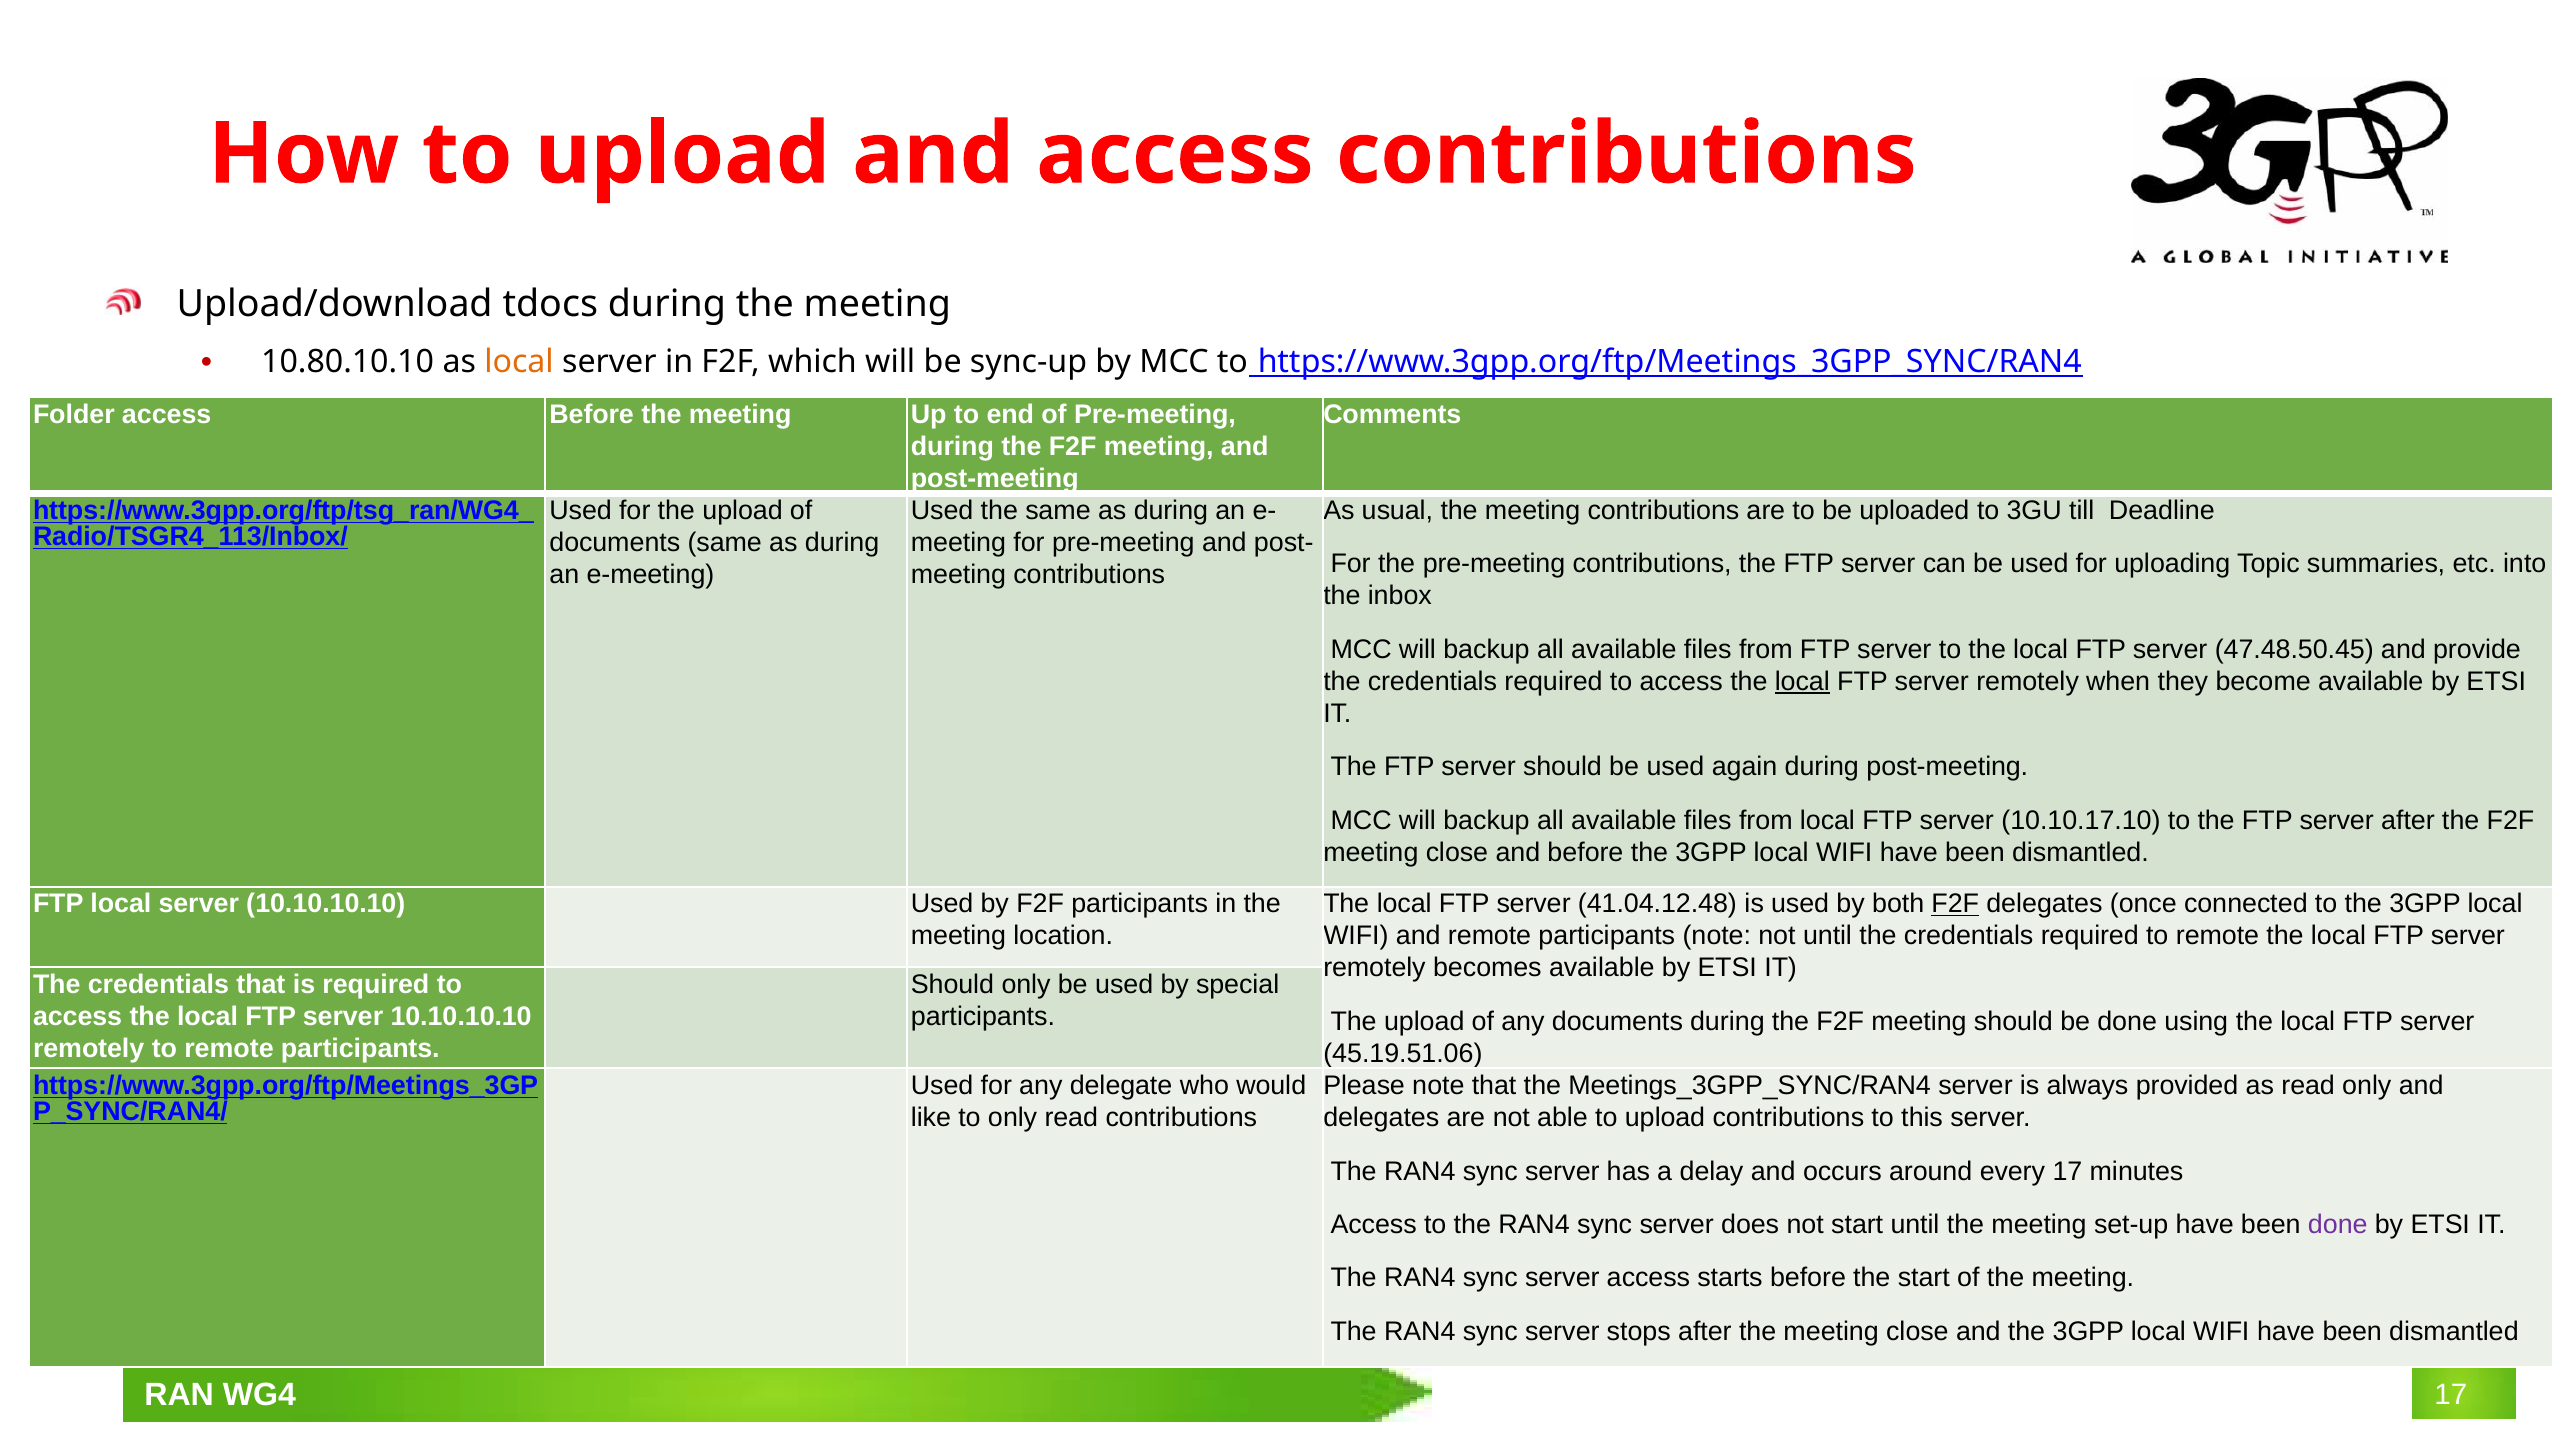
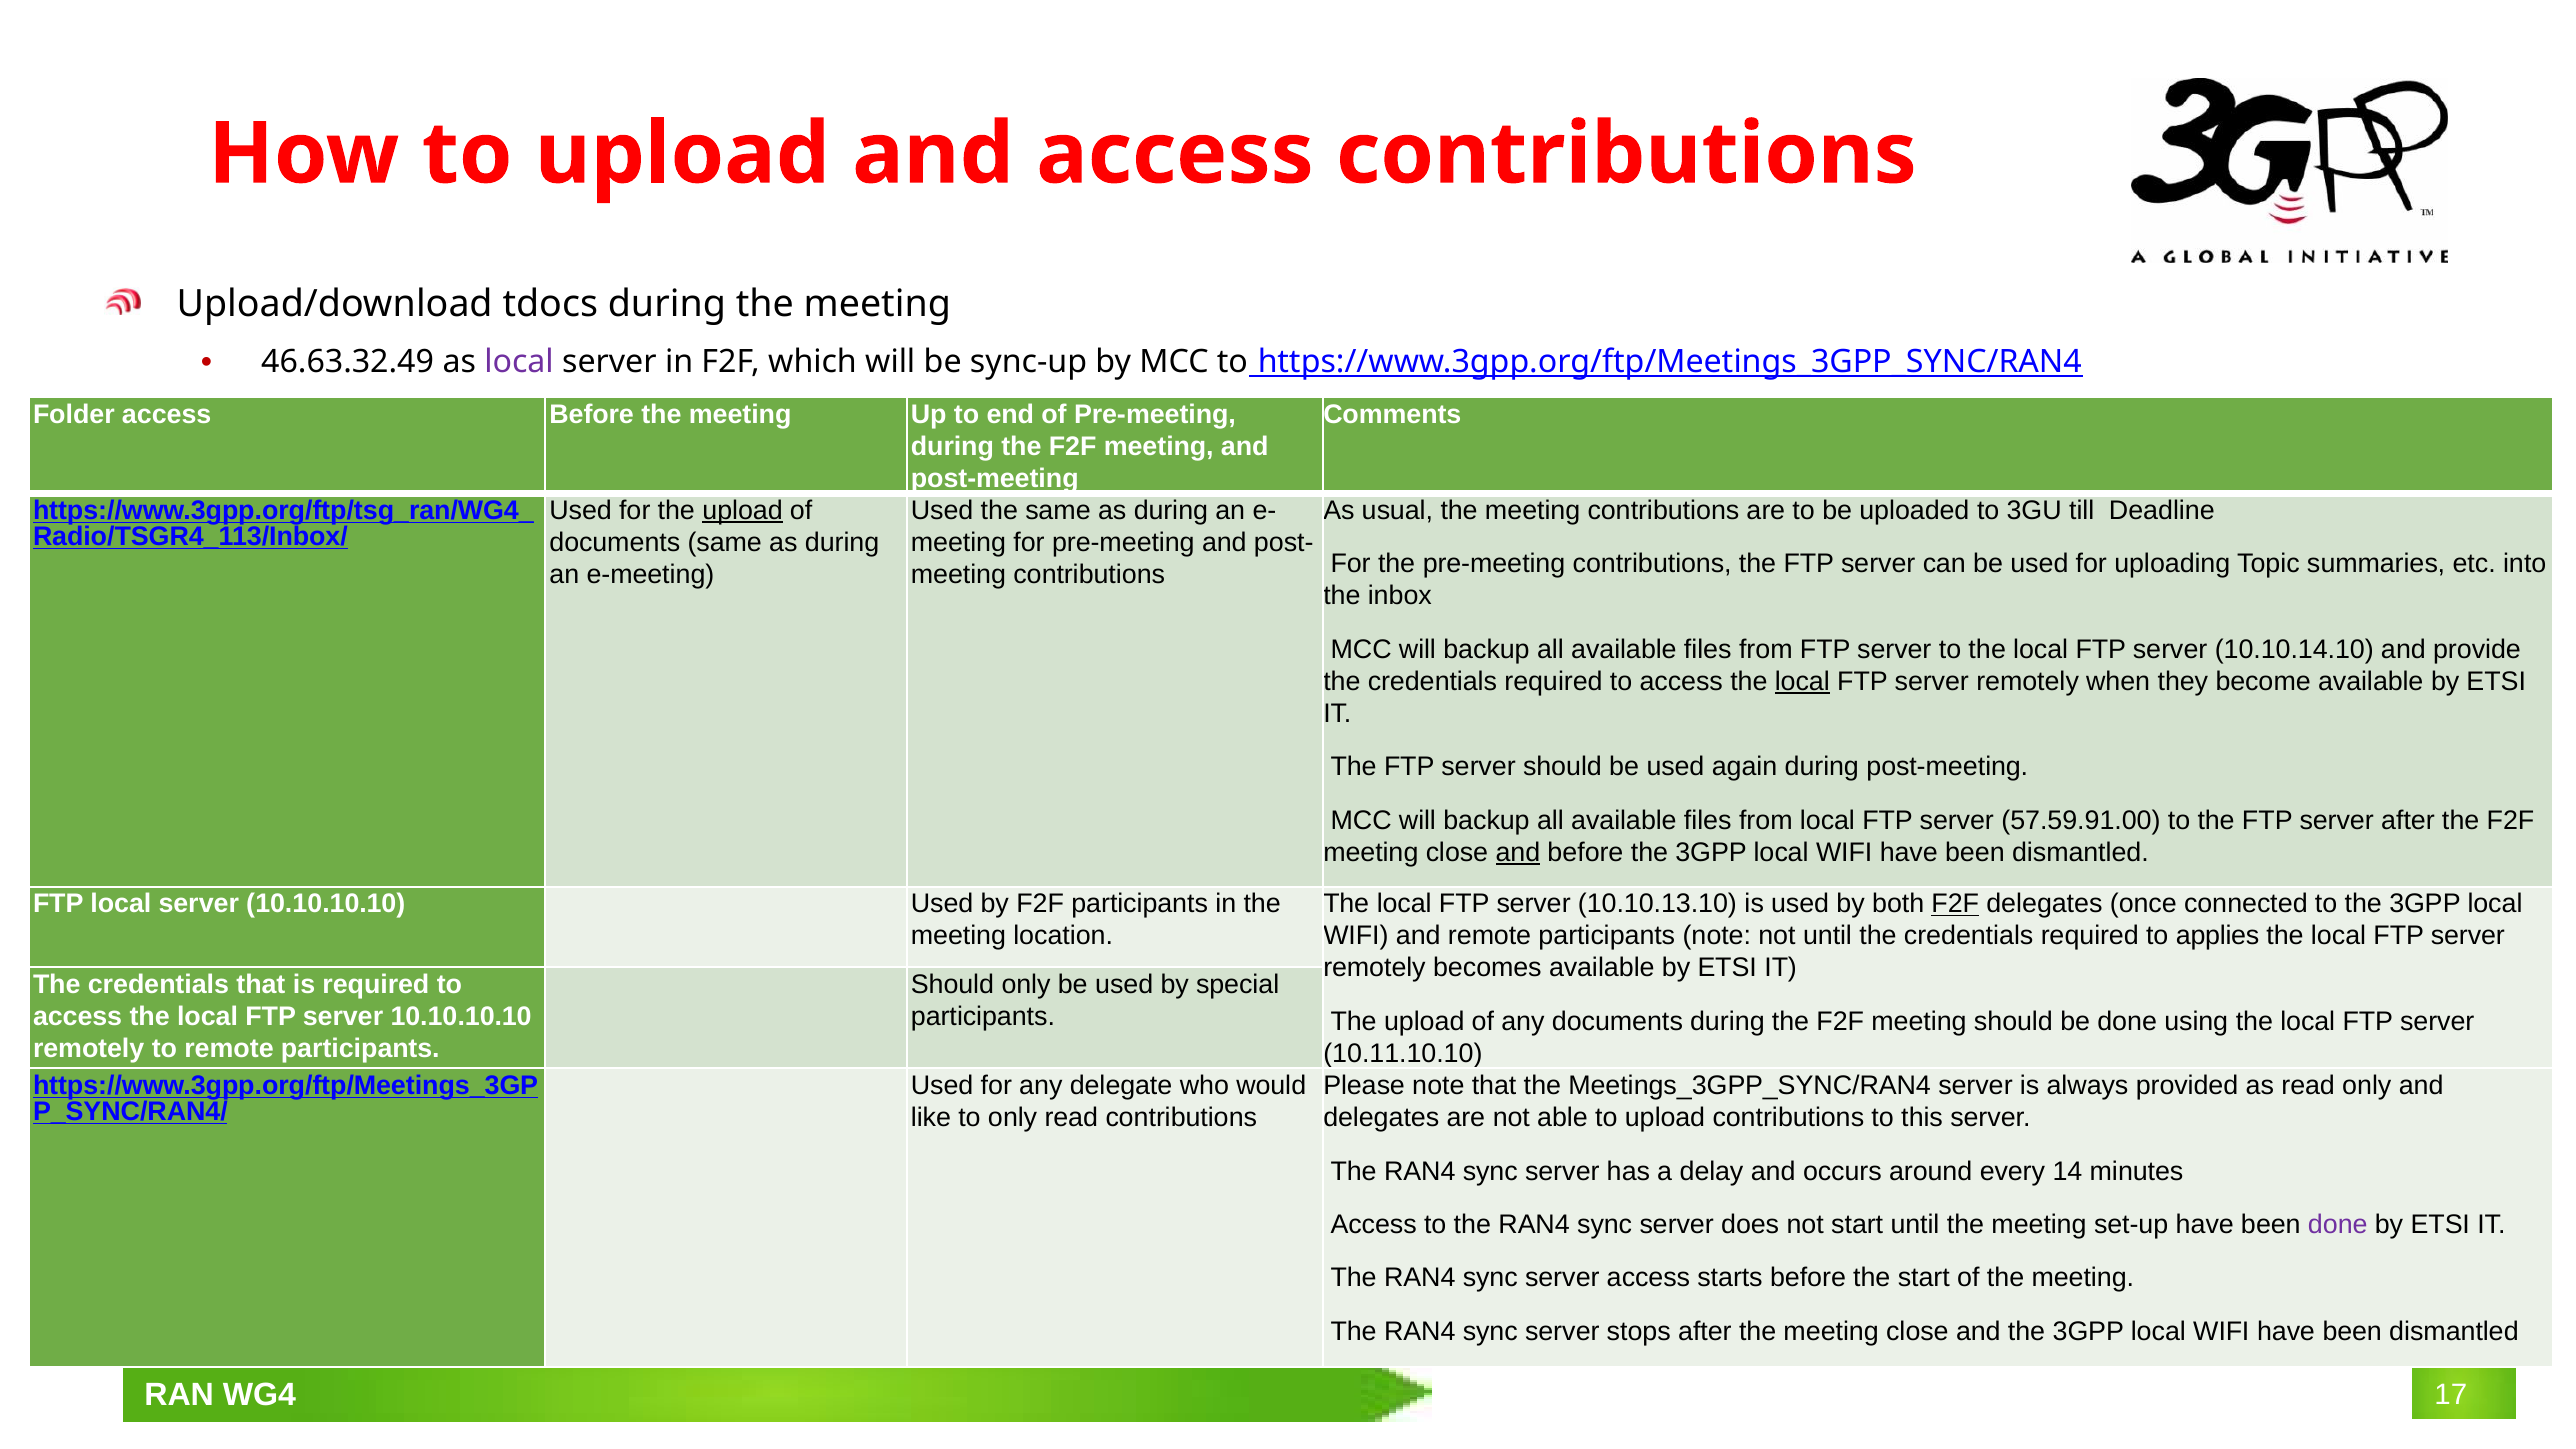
10.80.10.10: 10.80.10.10 -> 46.63.32.49 (348, 361)
local colour: orange -> purple (519, 361)
upload underline: none -> present (743, 510)
47.48.50.45: 47.48.50.45 -> 10.10.14.10 (2294, 649)
10.10.17.10: 10.10.17.10 -> 57.59.91.00 (2081, 820)
and underline: none -> present (1518, 852)
41.04.12.48: 41.04.12.48 -> 10.10.13.10 (1657, 904)
required to remote: remote -> applies (2218, 936)
45.19.51.06: 45.19.51.06 -> 10.11.10.10 (1403, 1054)
every 17: 17 -> 14 (2067, 1171)
